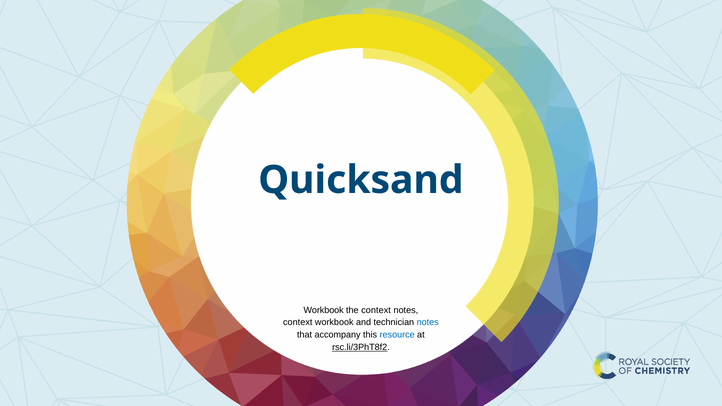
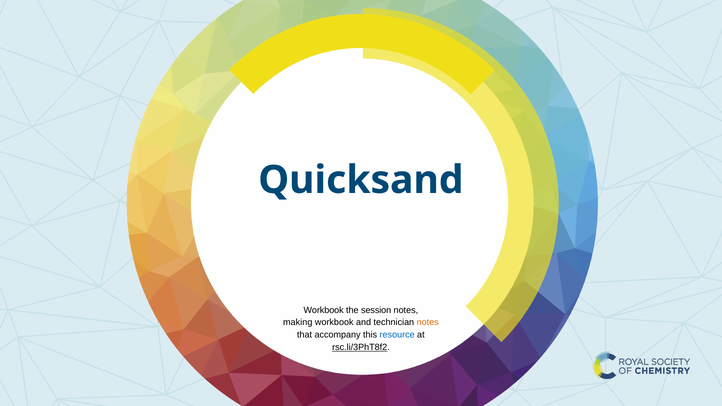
the context: context -> session (376, 310)
context: context -> making (298, 322)
notes colour: blue -> orange (428, 322)
